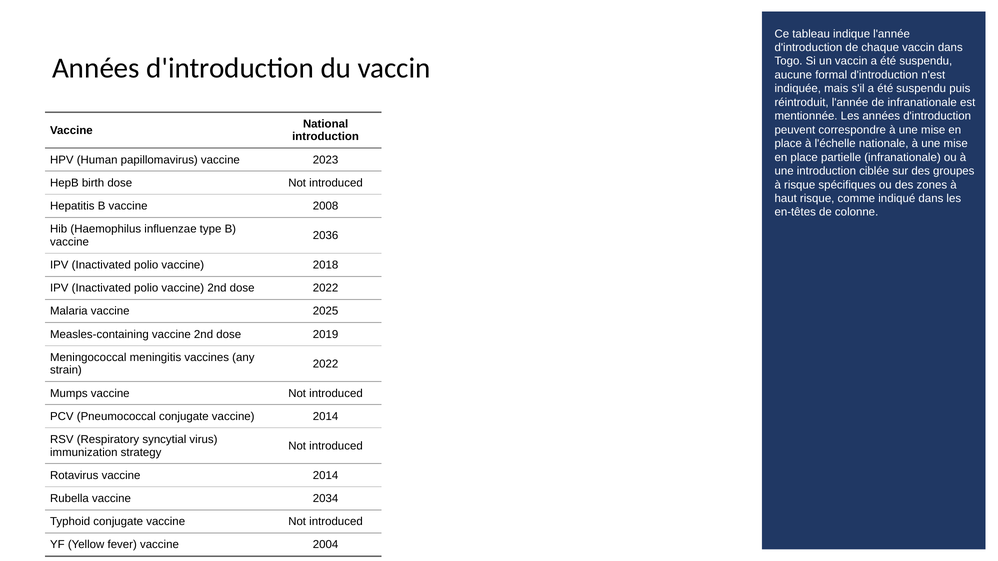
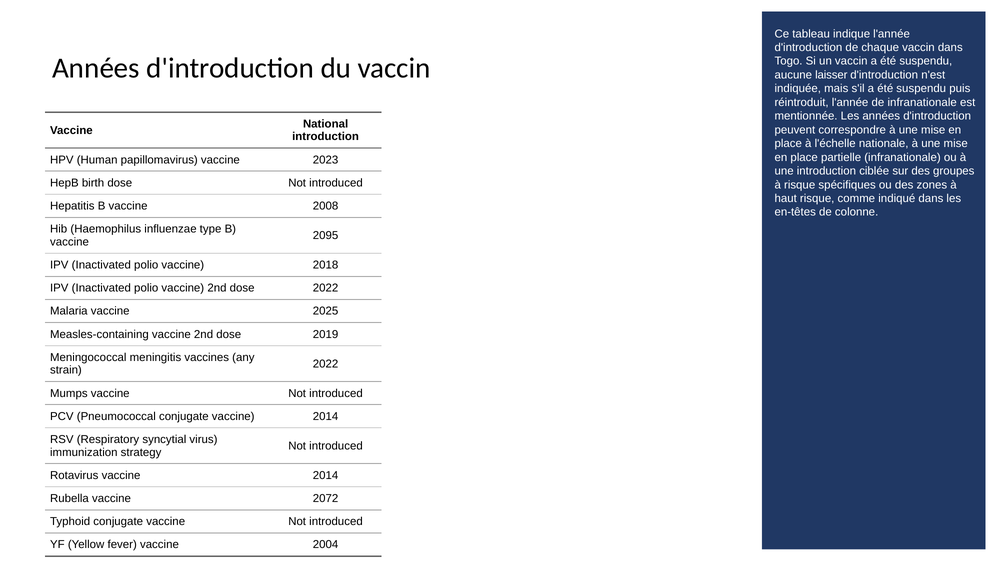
formal: formal -> laisser (831, 75)
2036: 2036 -> 2095 (326, 236)
2034: 2034 -> 2072 (326, 499)
